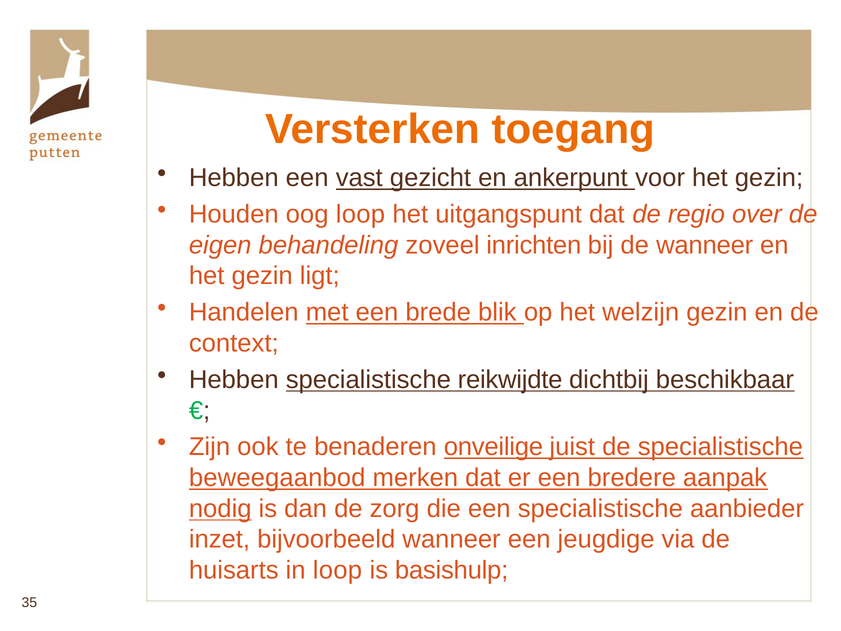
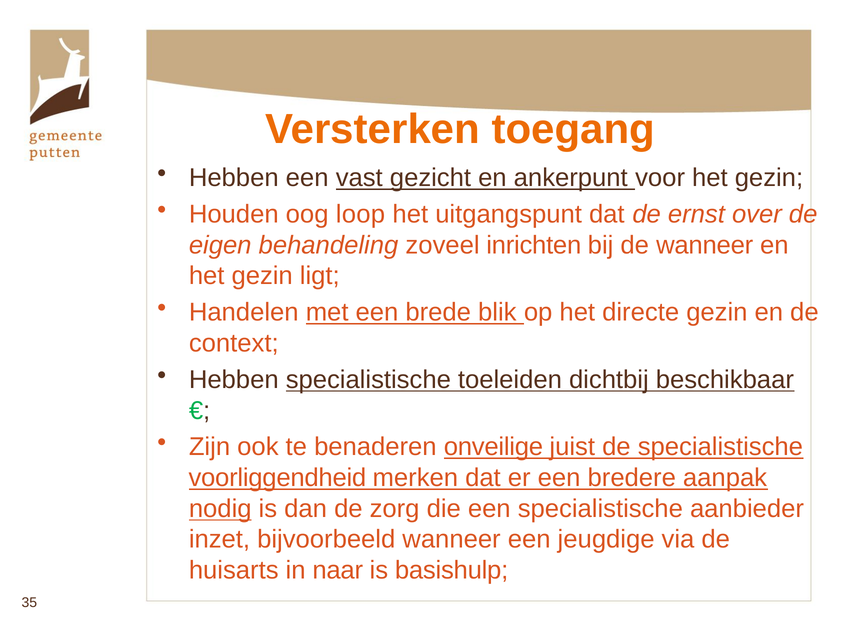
regio: regio -> ernst (696, 214)
welzijn: welzijn -> directe (641, 312)
reikwijdte: reikwijdte -> toeleiden (510, 380)
beweegaanbod: beweegaanbod -> voorliggendheid (277, 478)
in loop: loop -> naar (338, 570)
